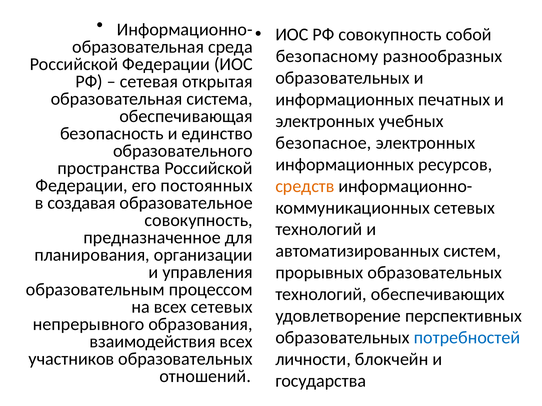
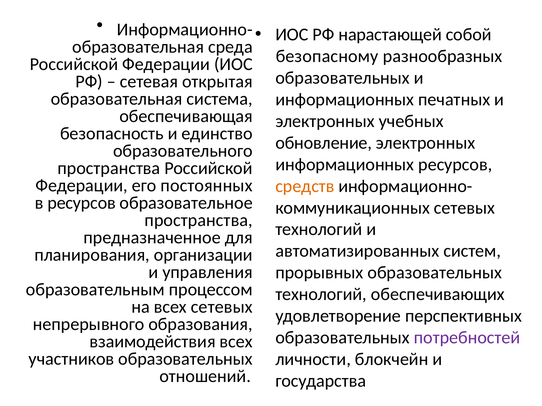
РФ совокупность: совокупность -> нарастающей (390, 35)
безопасное: безопасное -> обновление (324, 143)
в создавая: создавая -> ресурсов (82, 203)
совокупность: совокупность -> пространства (199, 220)
потребностей colour: blue -> purple (467, 338)
